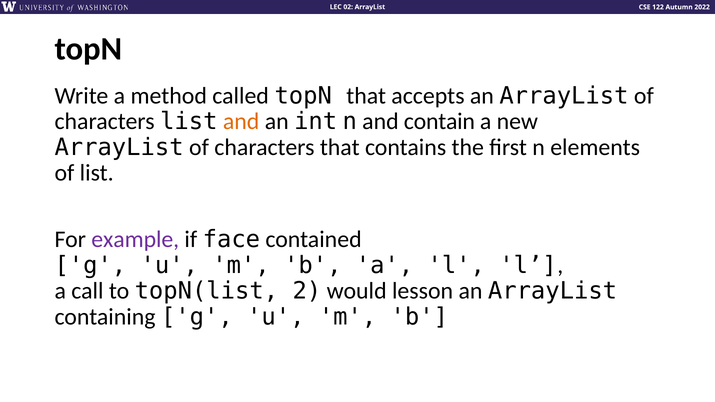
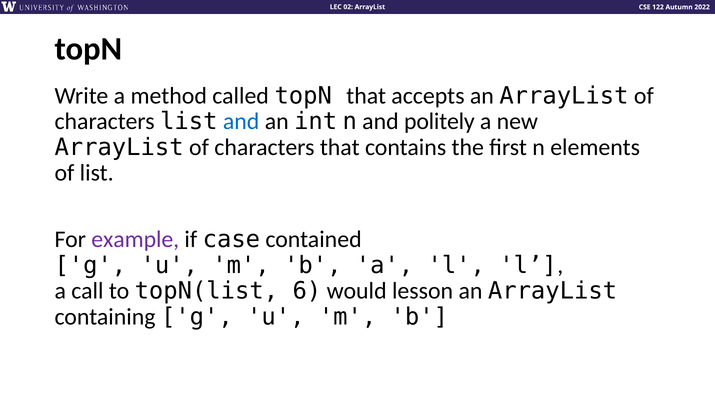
and colour: orange -> blue (241, 122)
contain: contain -> politely (439, 122)
face: face -> case (231, 240)
2: 2 -> 6 (307, 291)
